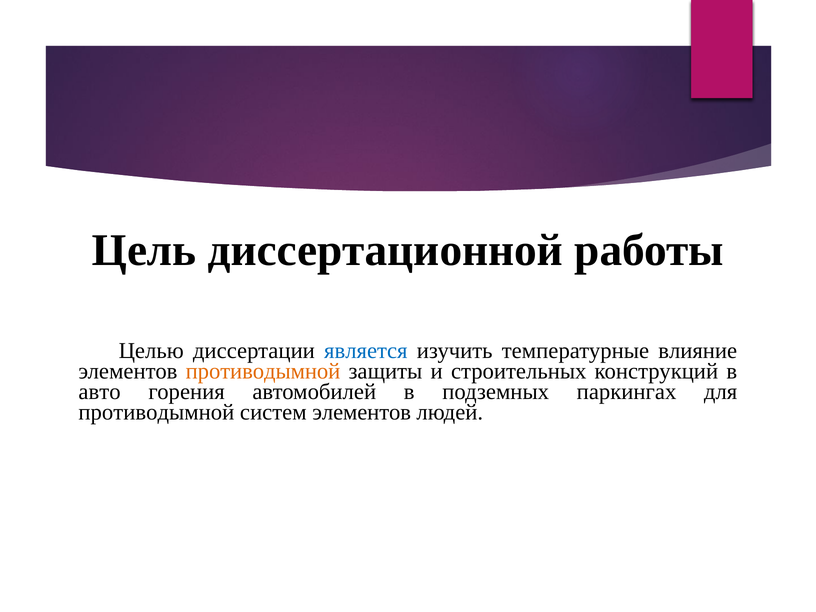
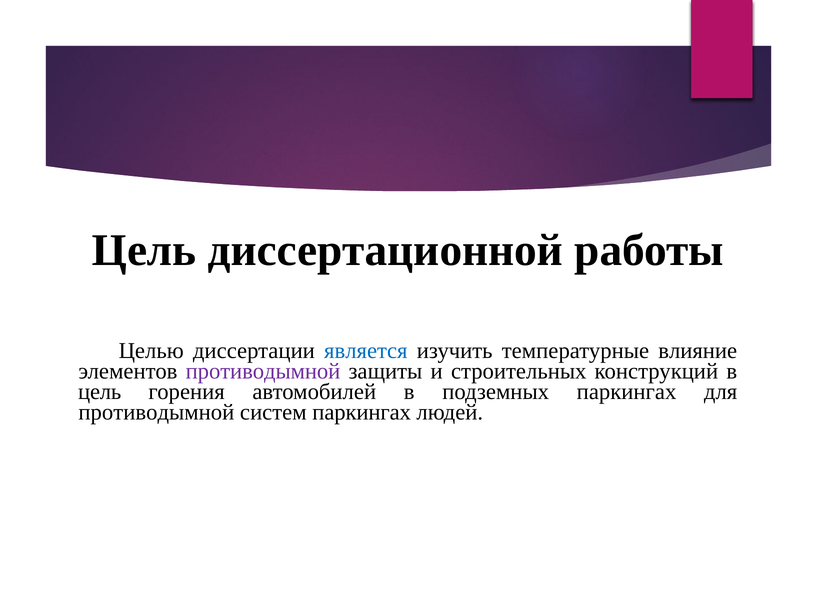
противодымной colour: orange -> purple (263, 371)
авто: авто -> цель (100, 392)
систем элементов: элементов -> паркингах (362, 412)
